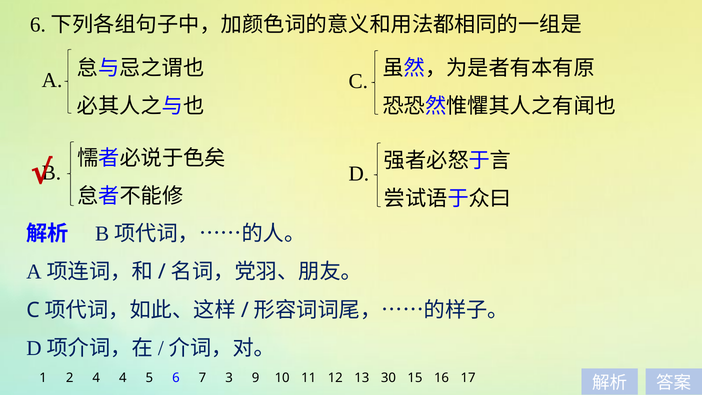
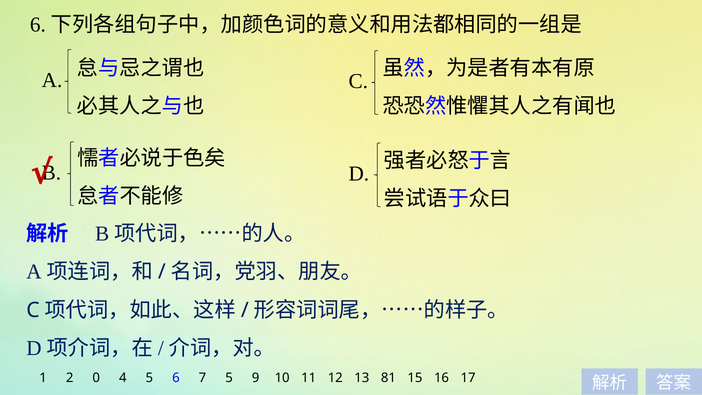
2 4: 4 -> 0 (96, 378)
7 3: 3 -> 5 (229, 378)
30: 30 -> 81 (388, 378)
